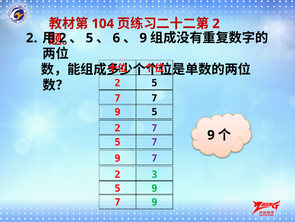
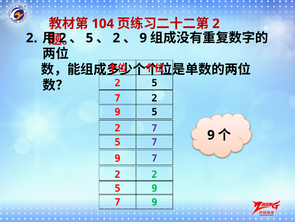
6: 6 -> 2 (116, 38)
7: 7 -> 2 (154, 98)
2 3: 3 -> 2 (154, 174)
